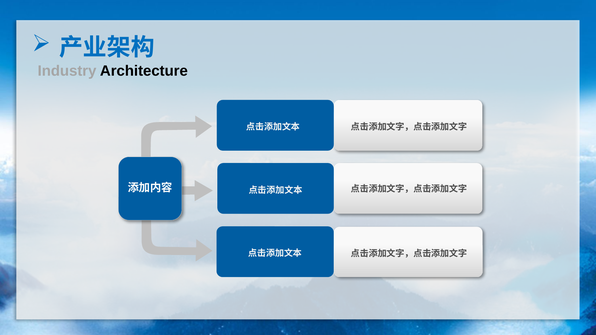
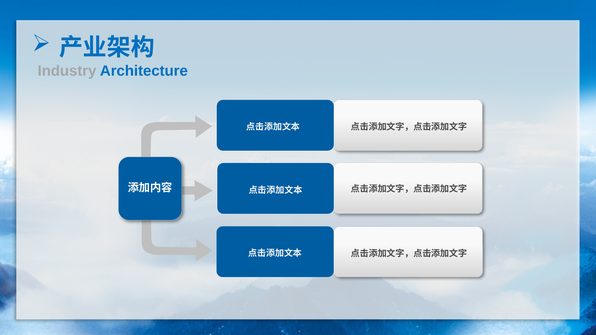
Architecture colour: black -> blue (144, 71)
